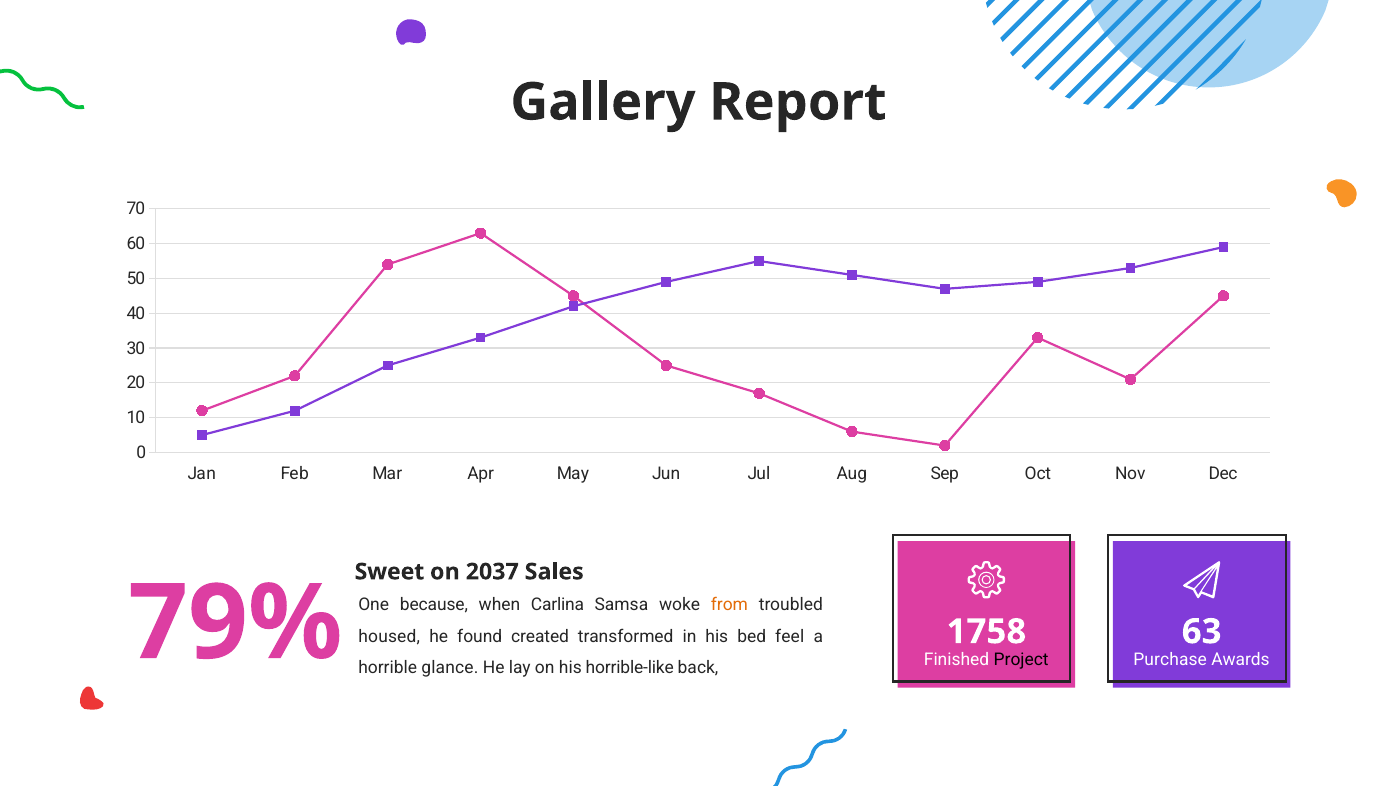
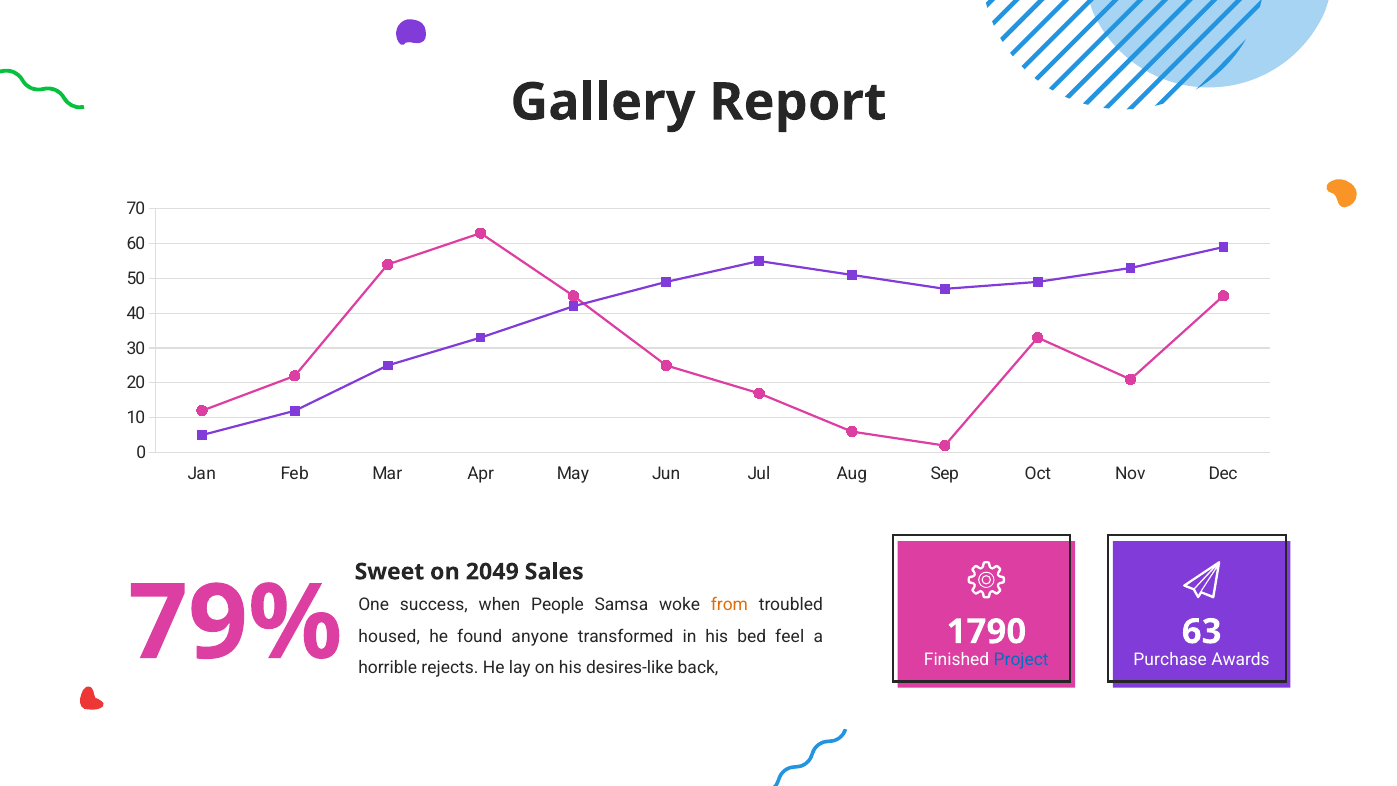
2037: 2037 -> 2049 (492, 572)
because: because -> success (434, 605)
Carlina: Carlina -> People (558, 605)
1758: 1758 -> 1790 (986, 631)
created: created -> anyone (540, 636)
Project colour: black -> blue (1021, 659)
glance: glance -> rejects (450, 668)
horrible-like: horrible-like -> desires-like (630, 668)
